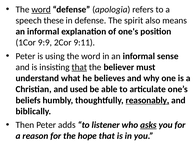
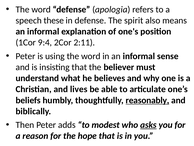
word underline: present -> none (41, 9)
9:9: 9:9 -> 9:4 (45, 42)
9:11: 9:11 -> 2:11 (84, 42)
that underline: present -> none (79, 67)
used: used -> lives (79, 89)
listener: listener -> modest (106, 124)
